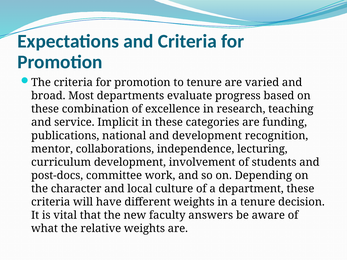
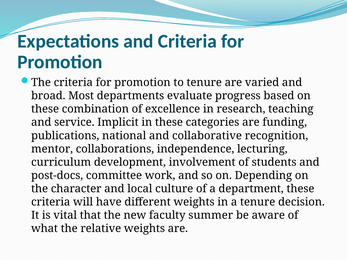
and development: development -> collaborative (207, 136)
answers: answers -> summer (211, 216)
